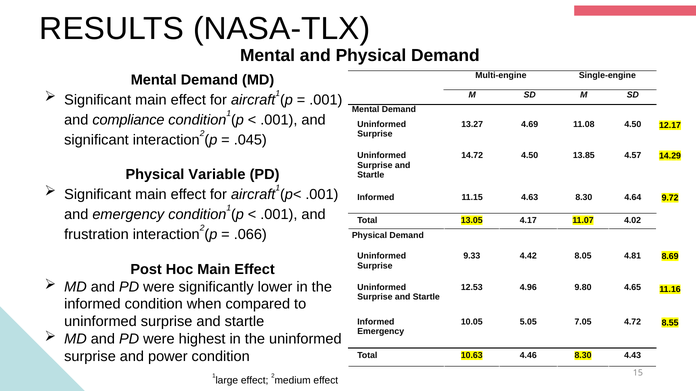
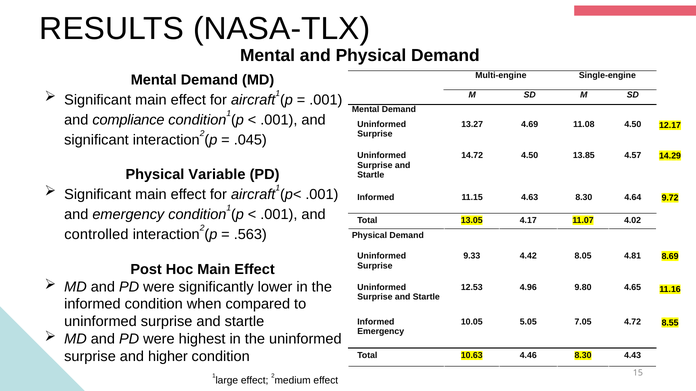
frustration: frustration -> controlled (96, 235)
.066: .066 -> .563 (250, 235)
power: power -> higher (168, 357)
